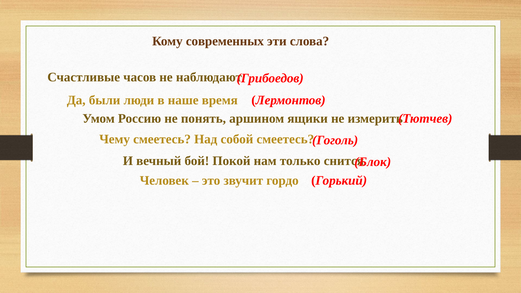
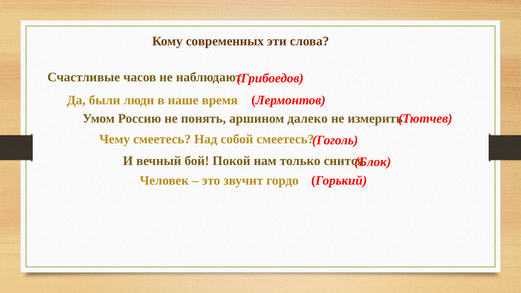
ящики: ящики -> далеко (308, 118)
